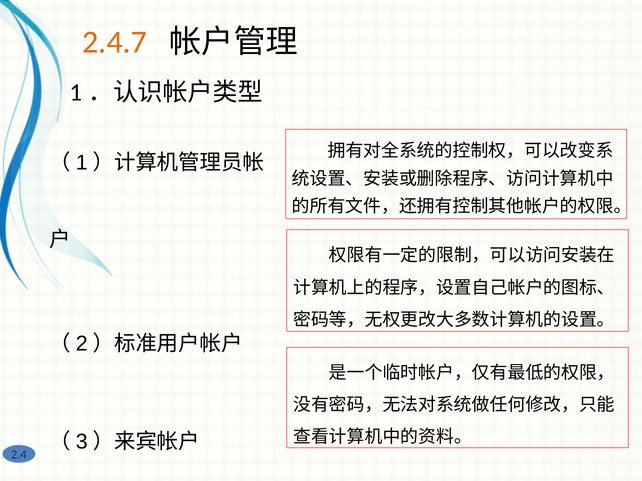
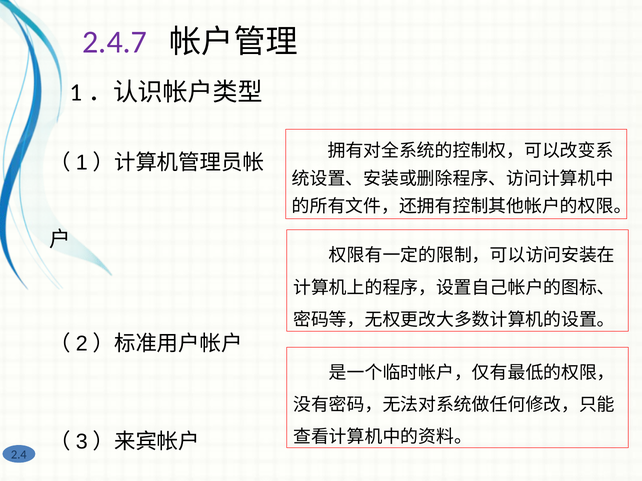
2.4.7 colour: orange -> purple (115, 42)
